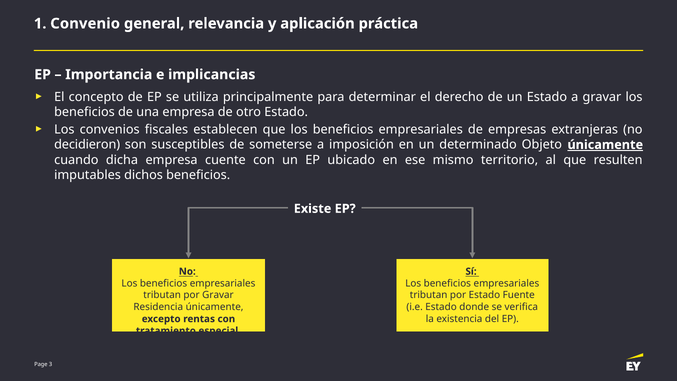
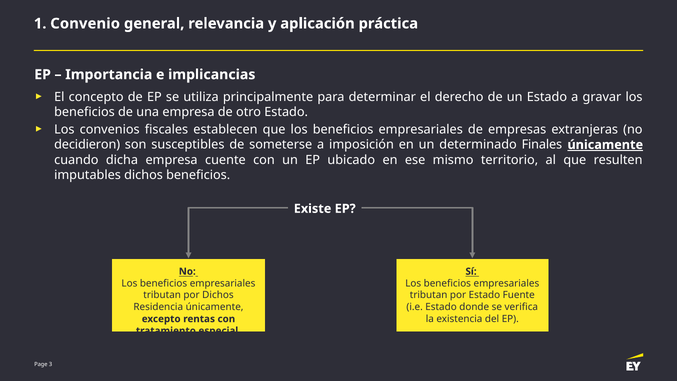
Objeto: Objeto -> Finales (542, 145)
por Gravar: Gravar -> Dichos (218, 295)
